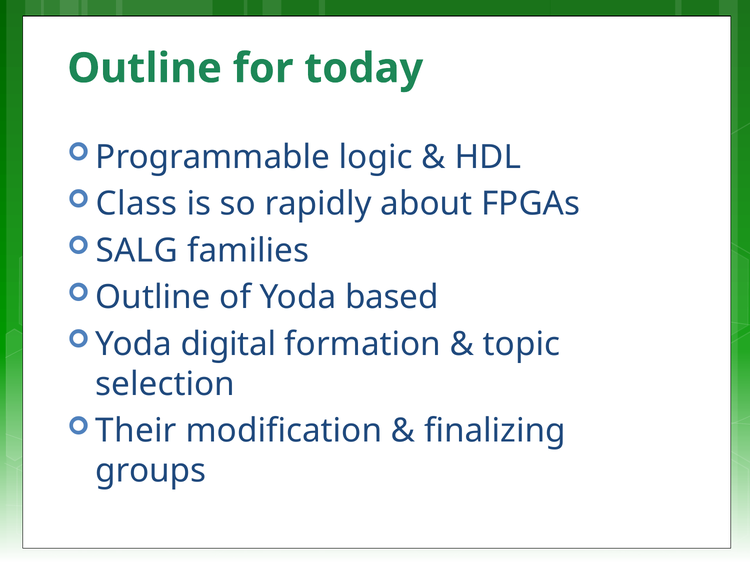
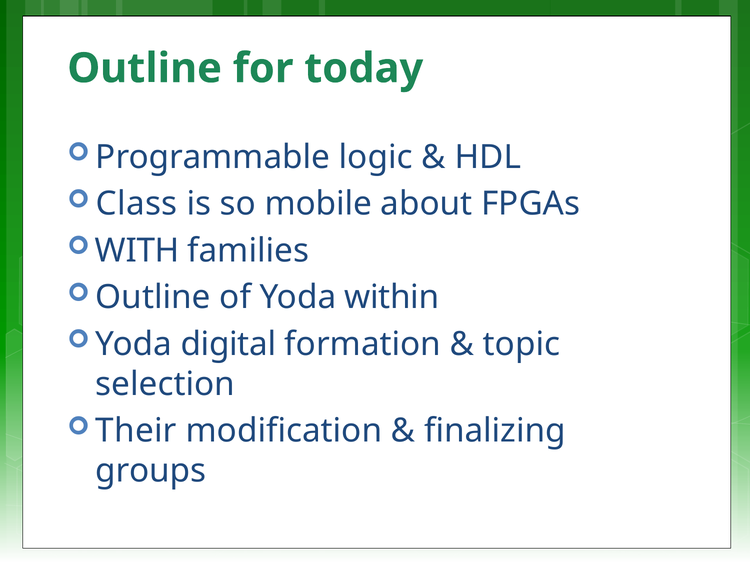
rapidly: rapidly -> mobile (318, 204)
SALG: SALG -> WITH (137, 250)
based: based -> within (392, 297)
